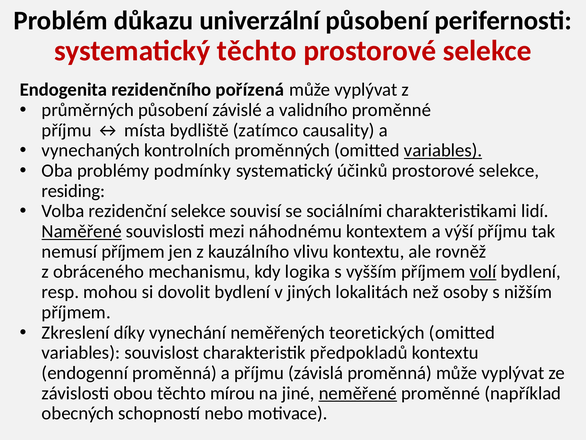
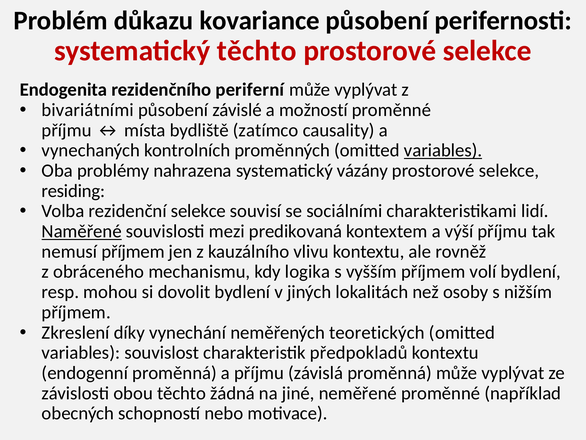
univerzální: univerzální -> kovariance (260, 21)
pořízená: pořízená -> periferní (250, 90)
průměrných: průměrných -> bivariátními (88, 110)
validního: validního -> možností (313, 110)
podmínky: podmínky -> nahrazena (193, 170)
účinků: účinků -> vázány (363, 170)
náhodnému: náhodnému -> predikovaná (296, 231)
volí underline: present -> none (483, 272)
mírou: mírou -> žádná (232, 393)
neměřené underline: present -> none (358, 393)
